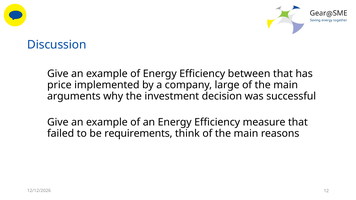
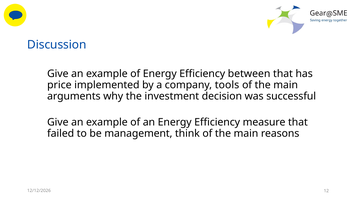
large: large -> tools (227, 85)
requirements: requirements -> management (138, 134)
